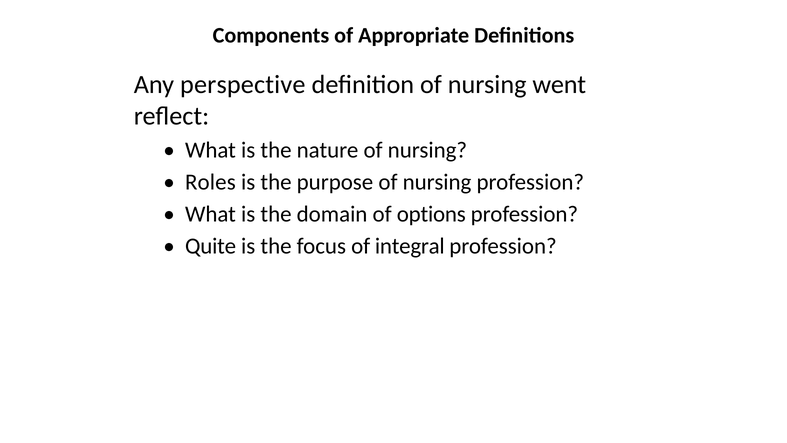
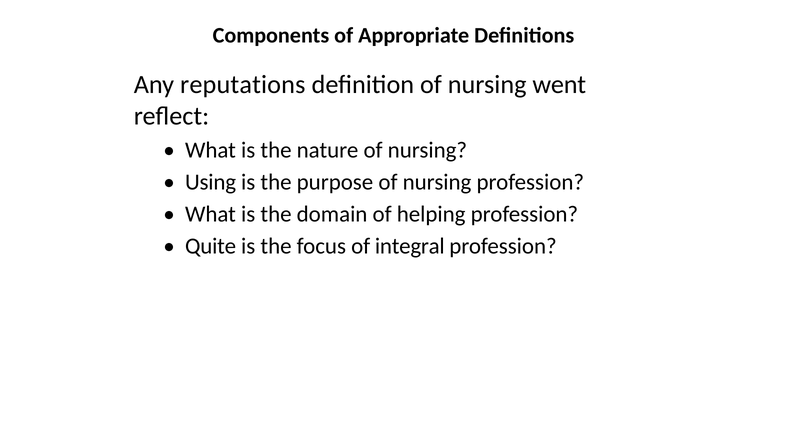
perspective: perspective -> reputations (243, 85)
Roles: Roles -> Using (211, 182)
options: options -> helping (431, 214)
